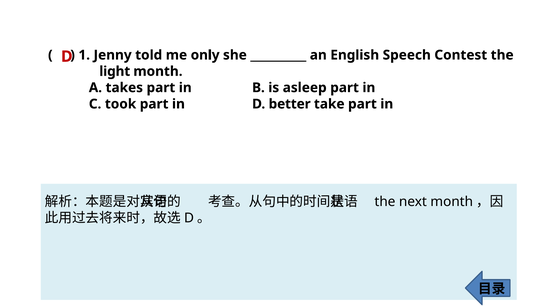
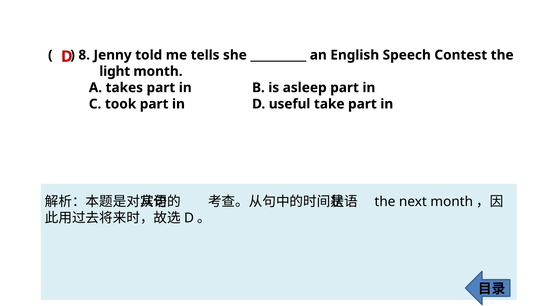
1: 1 -> 8 (84, 55)
only: only -> tells (205, 55)
better: better -> useful (290, 104)
